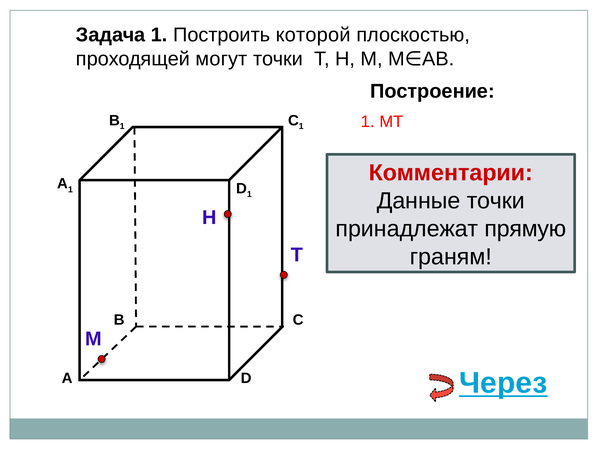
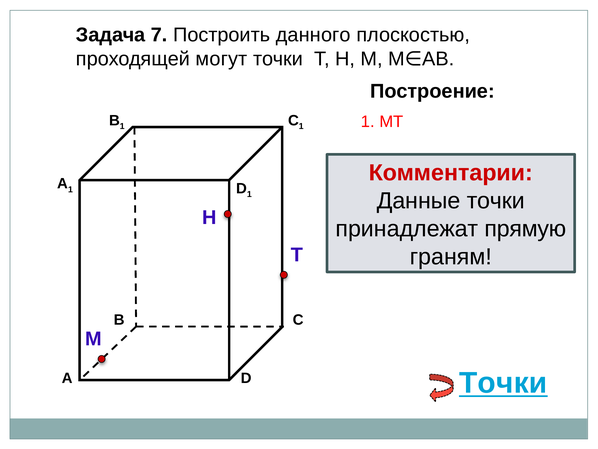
Задача 1: 1 -> 7 (159, 35)
которой: которой -> данного (313, 35)
Через: Через -> Точки (503, 383)
